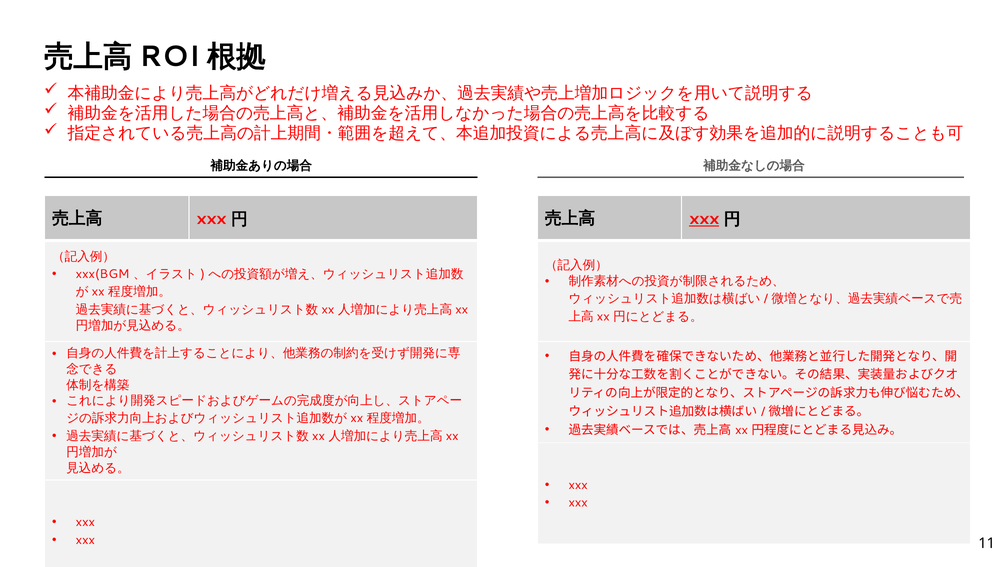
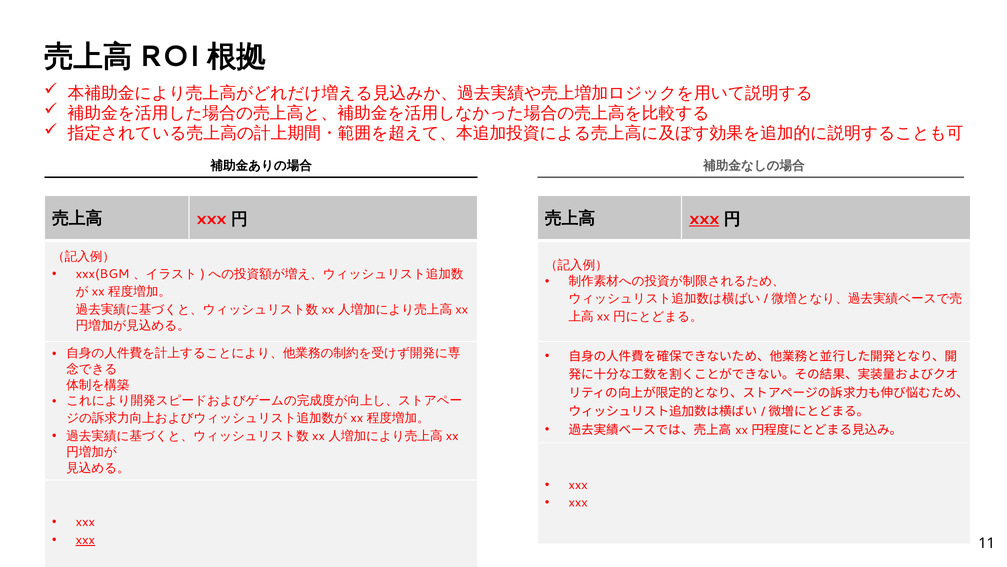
xxx underline: none -> present (85, 539)
